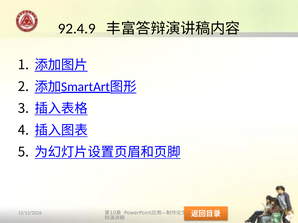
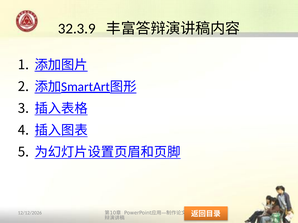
92.4.9: 92.4.9 -> 32.3.9 (77, 29)
